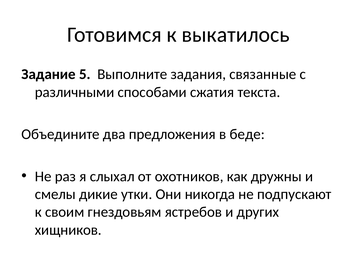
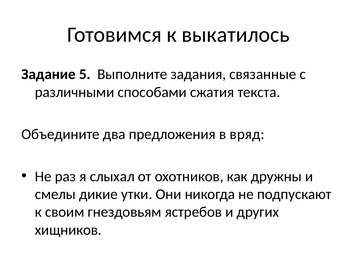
беде: беде -> вряд (247, 134)
